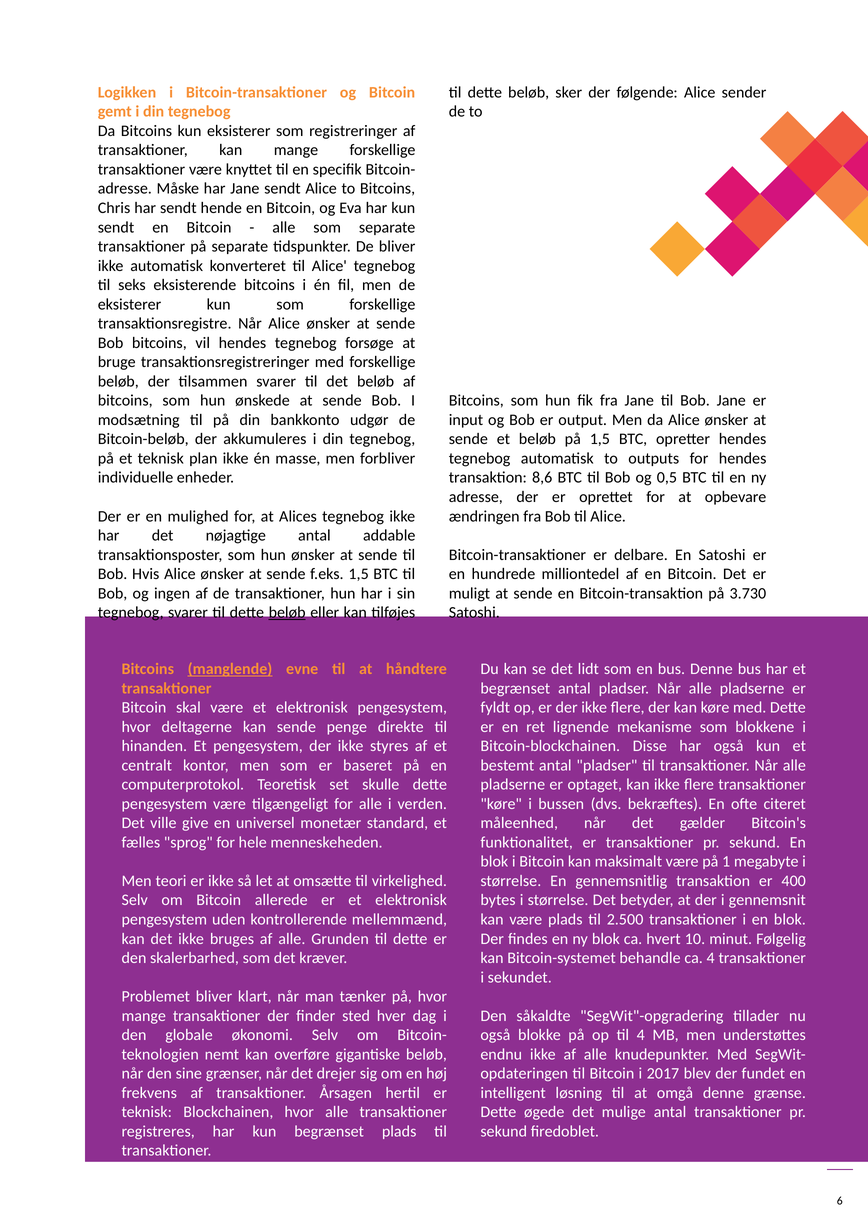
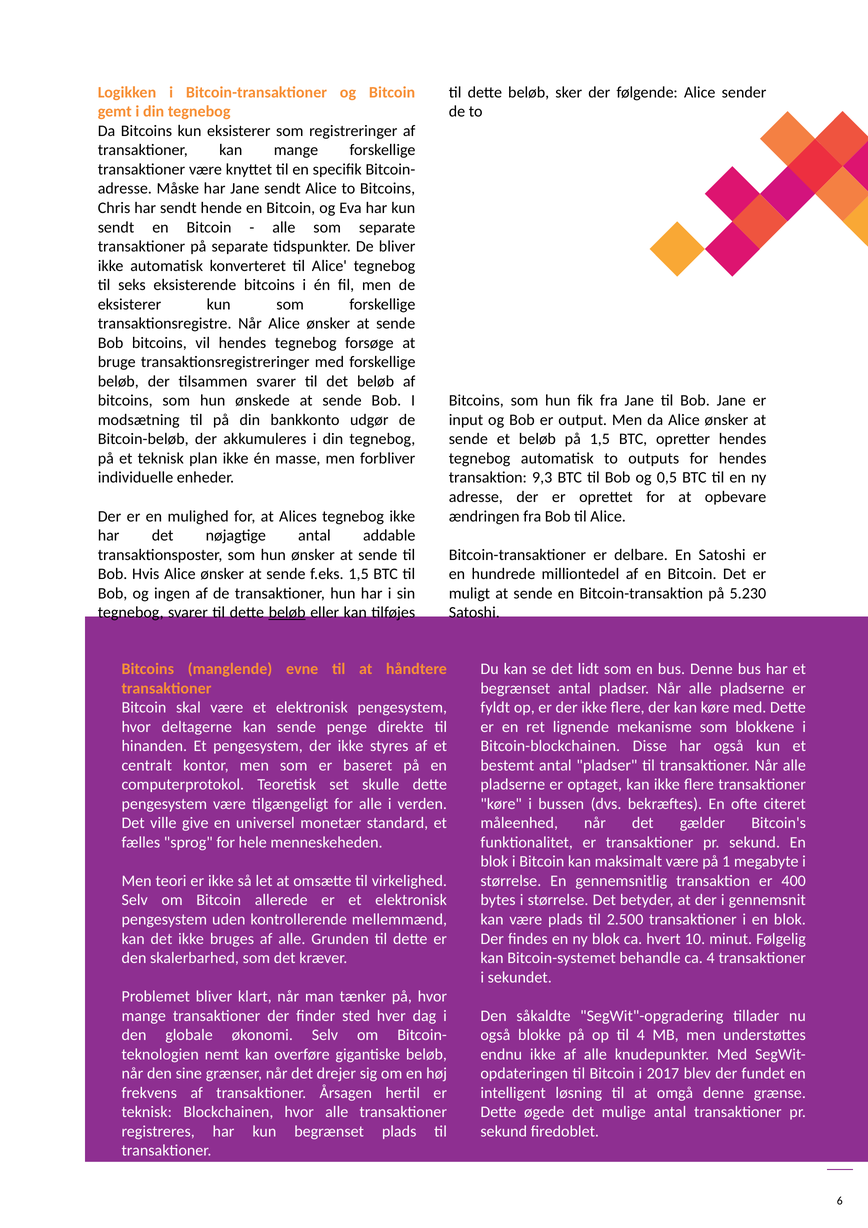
8,6: 8,6 -> 9,3 (542, 478)
3.730: 3.730 -> 5.230 (748, 593)
manglende underline: present -> none (230, 669)
